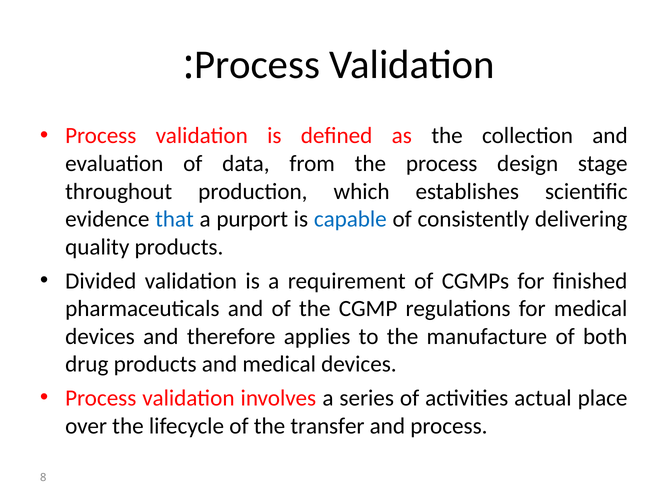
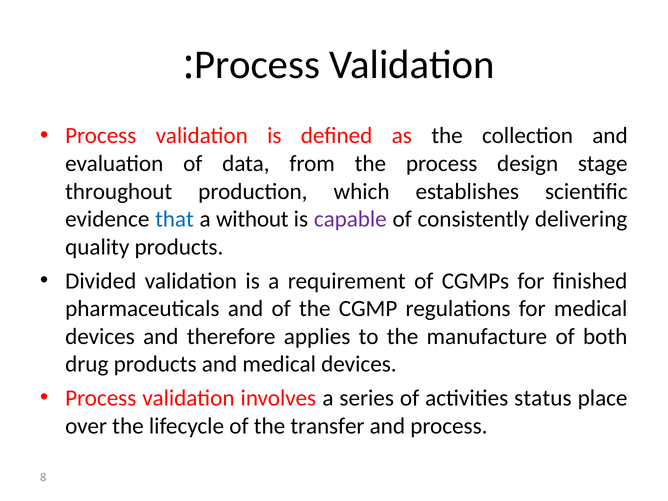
purport: purport -> without (252, 219)
capable colour: blue -> purple (350, 219)
actual: actual -> status (543, 398)
